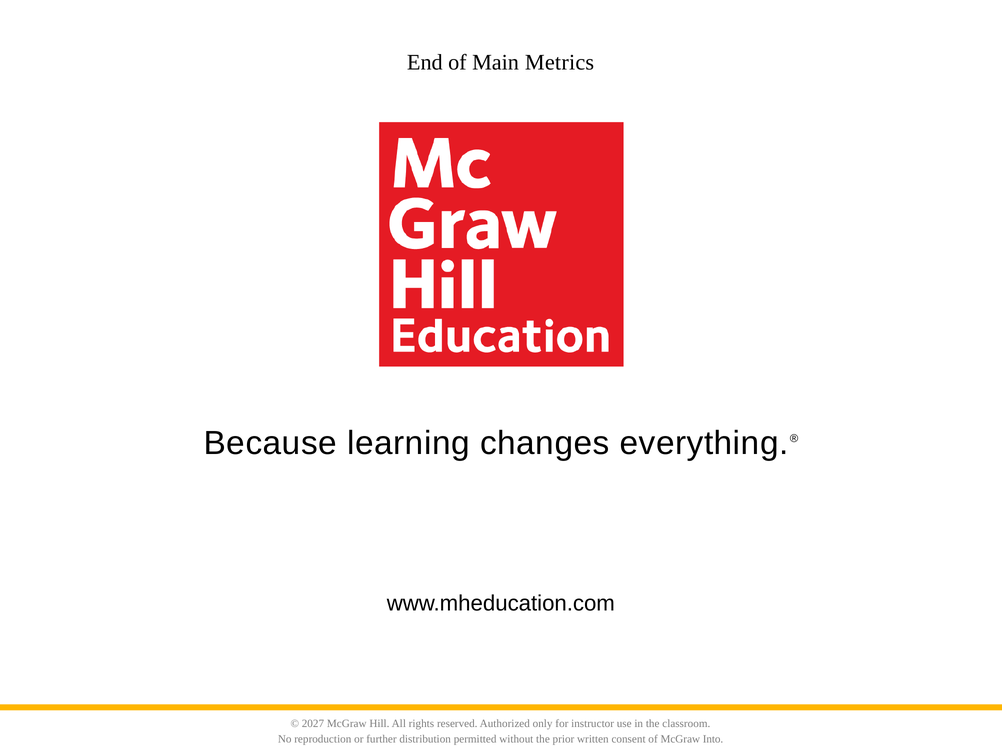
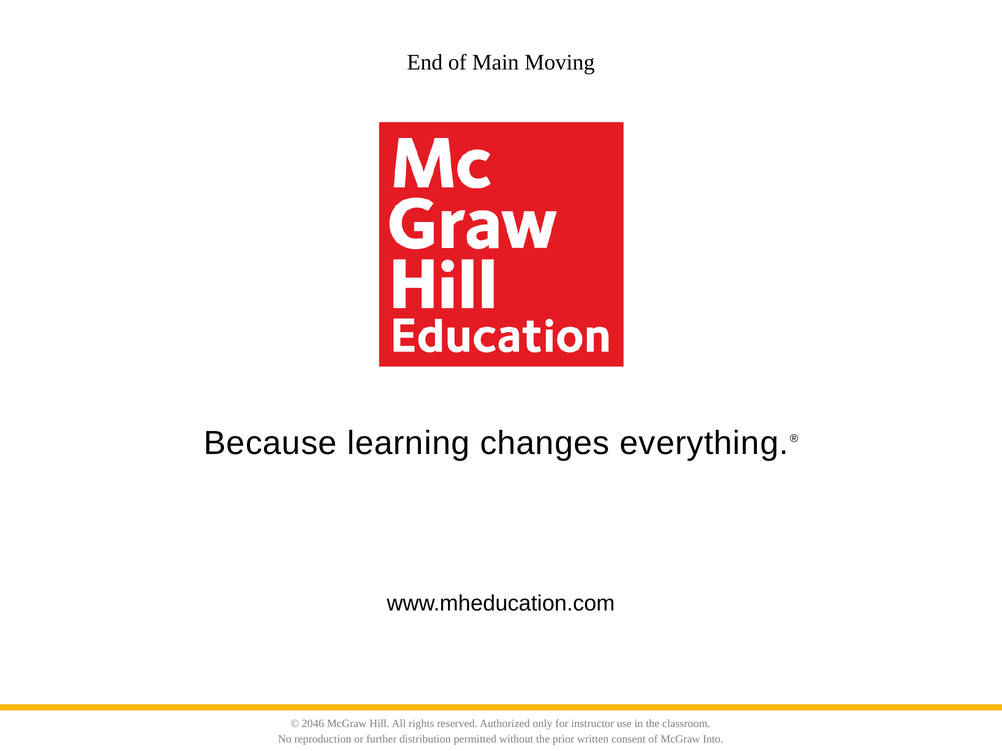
Metrics: Metrics -> Moving (560, 63)
2027: 2027 -> 2046 (313, 724)
